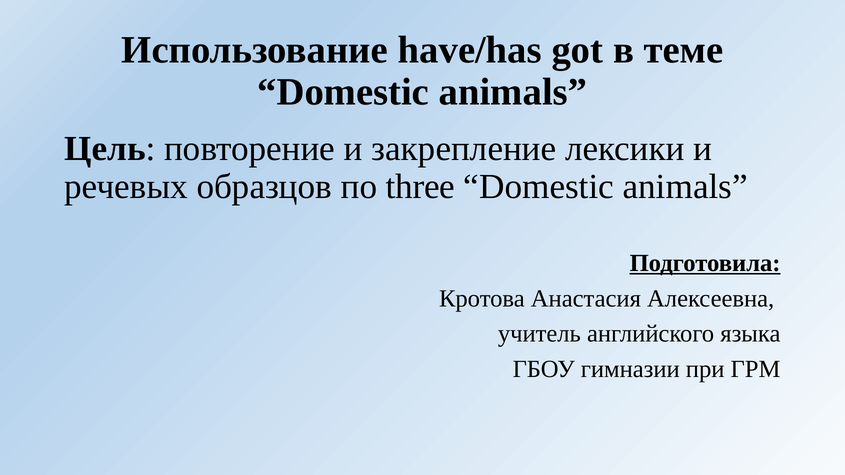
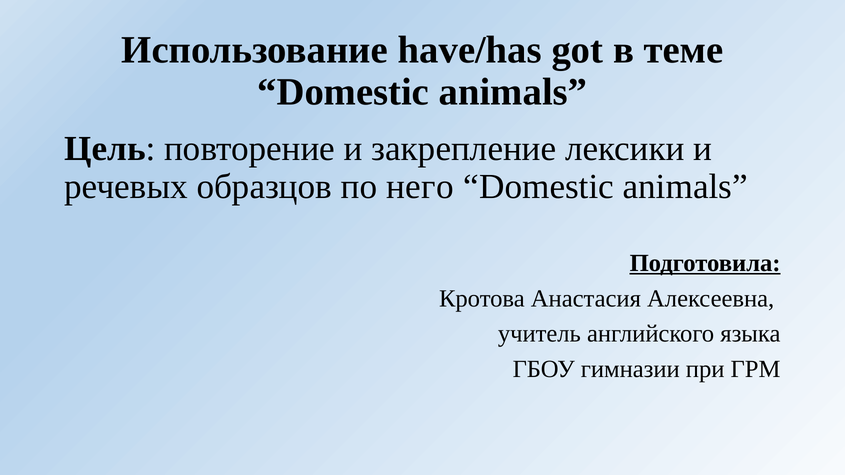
three: three -> него (420, 187)
